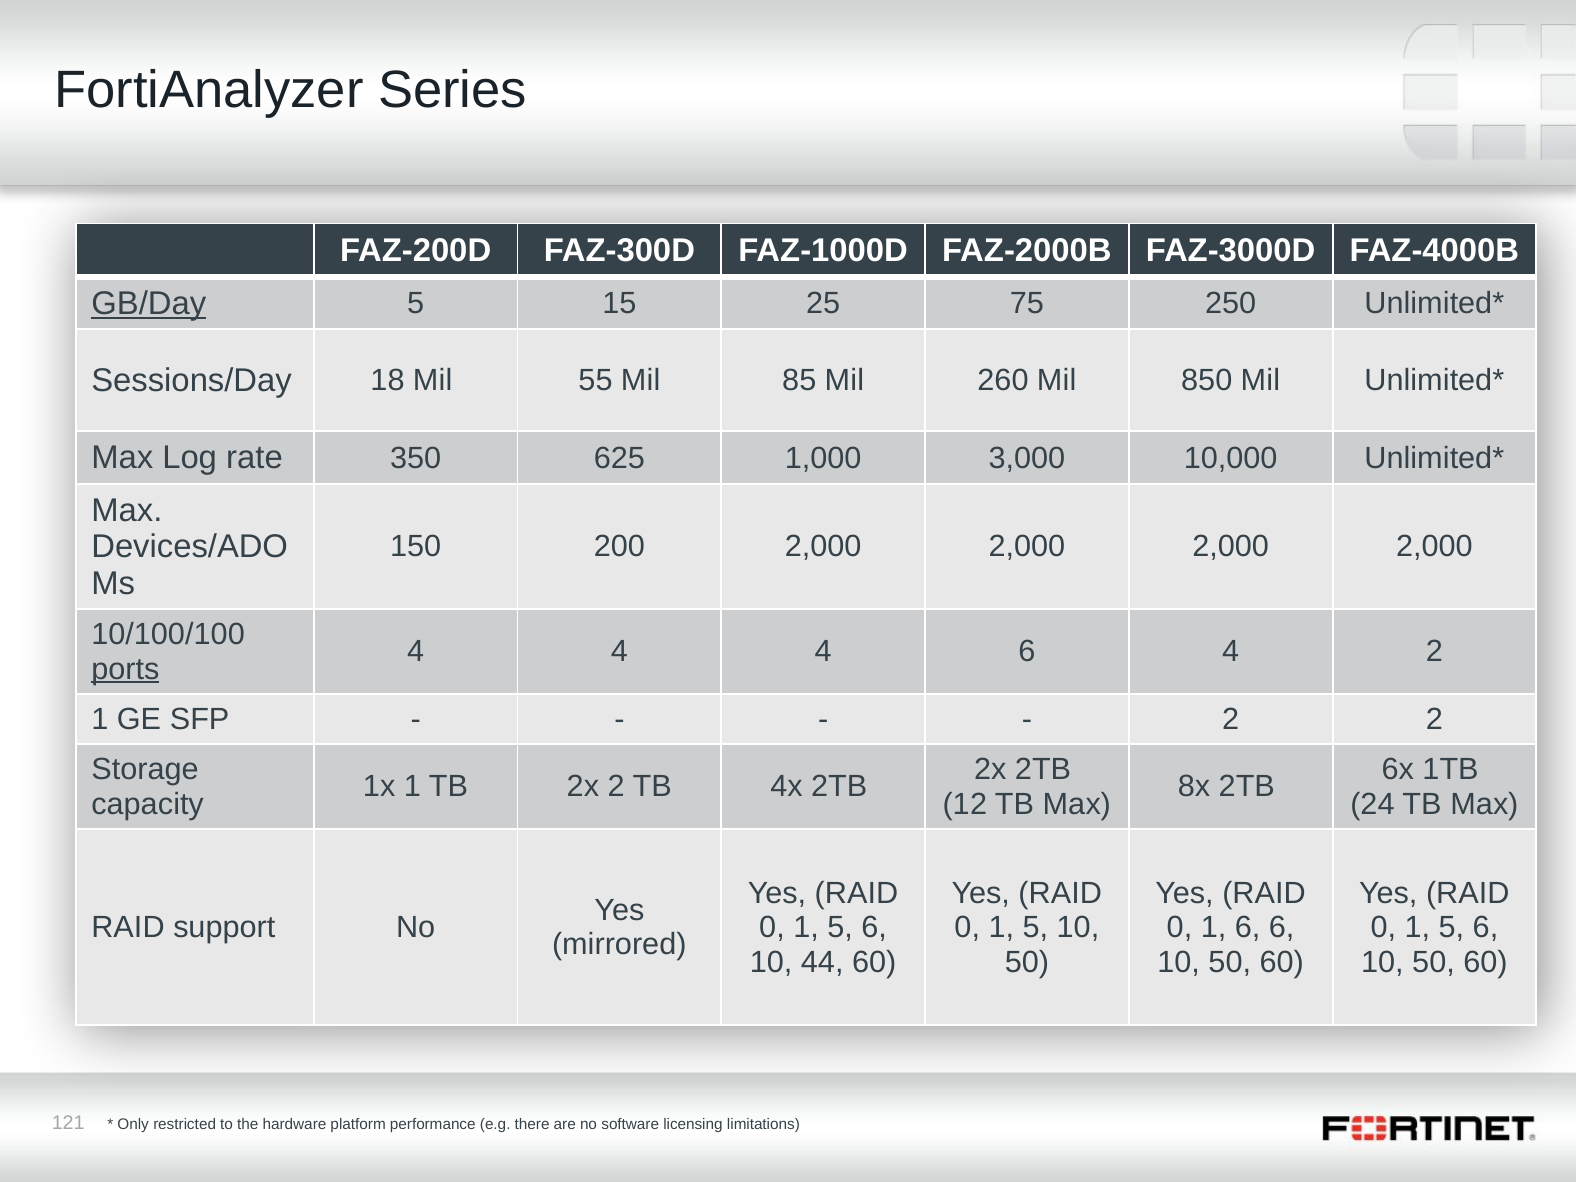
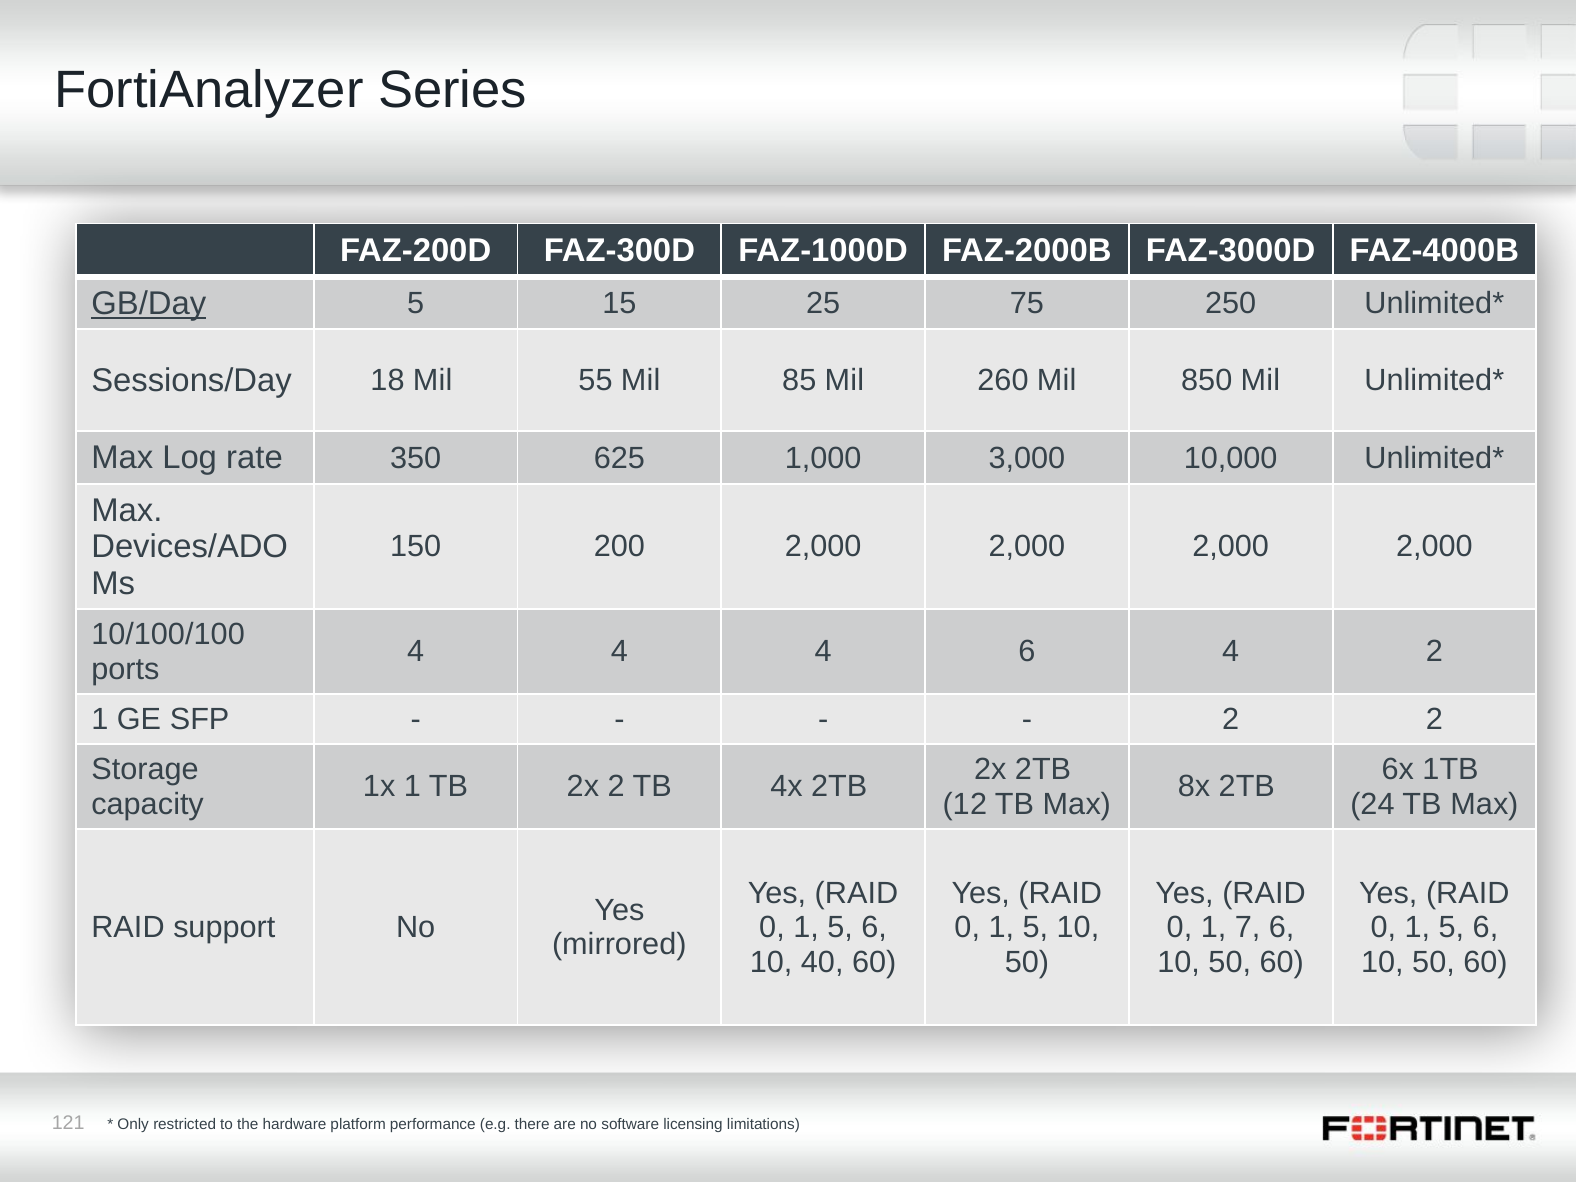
ports underline: present -> none (125, 669)
1 6: 6 -> 7 (1248, 928)
44: 44 -> 40 (822, 962)
